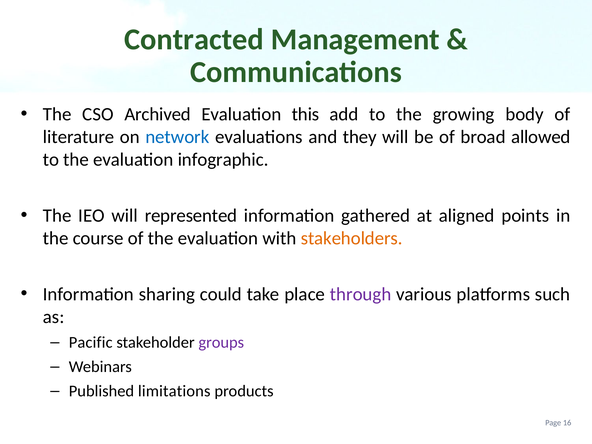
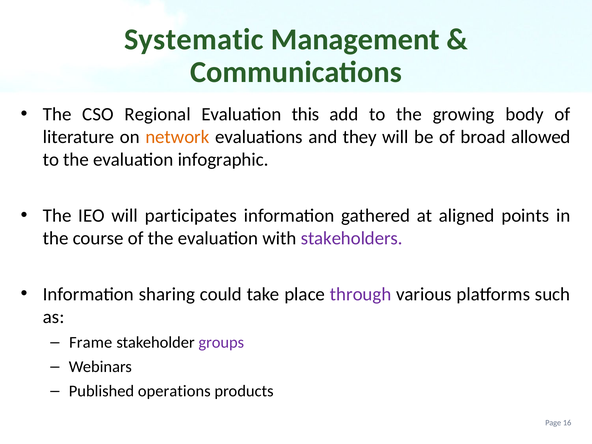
Contracted: Contracted -> Systematic (194, 39)
Archived: Archived -> Regional (158, 114)
network colour: blue -> orange (177, 137)
represented: represented -> participates (191, 216)
stakeholders colour: orange -> purple (352, 238)
Pacific: Pacific -> Frame (91, 342)
limitations: limitations -> operations (174, 391)
